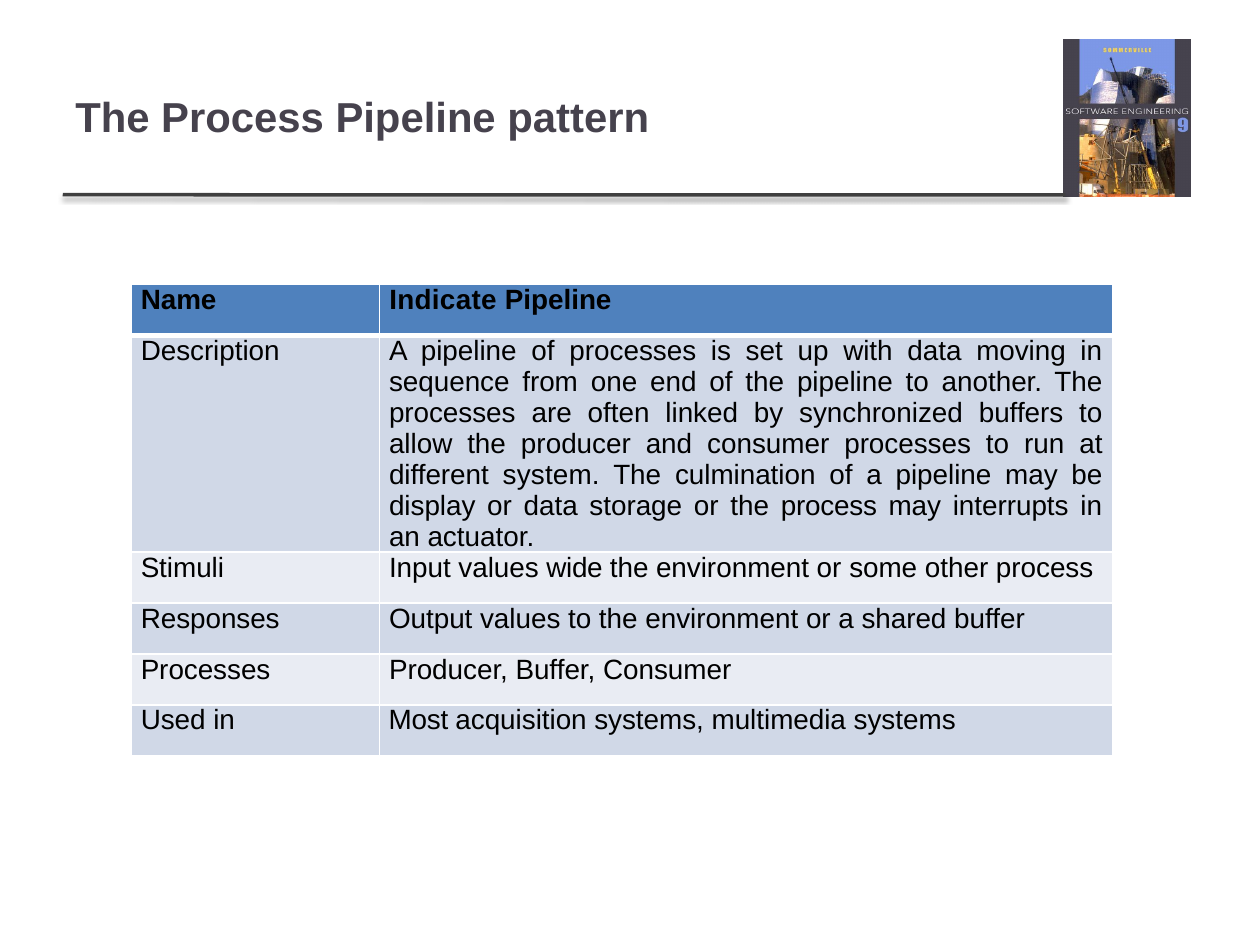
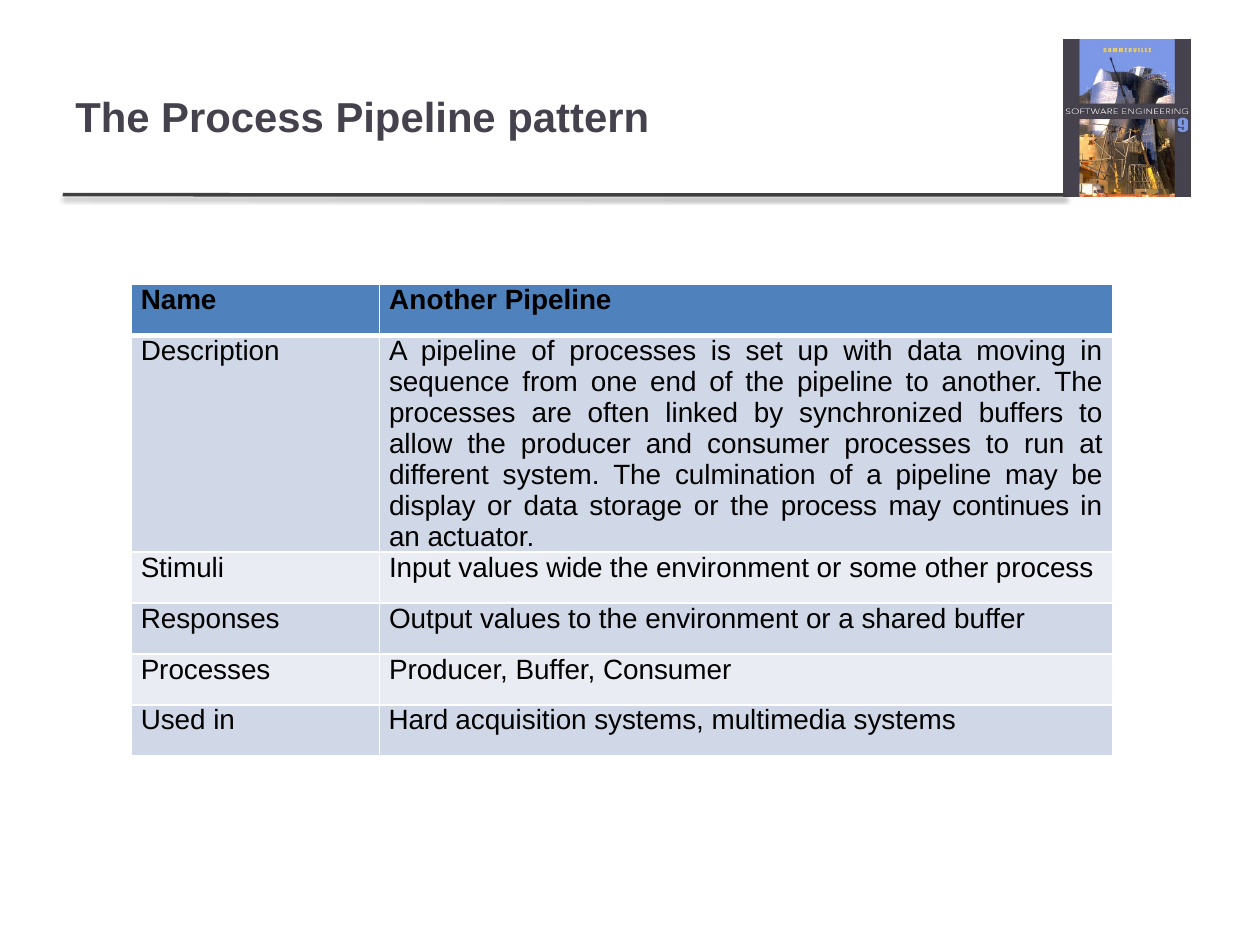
Name Indicate: Indicate -> Another (443, 300)
interrupts: interrupts -> continues (1011, 506)
Most: Most -> Hard (418, 721)
